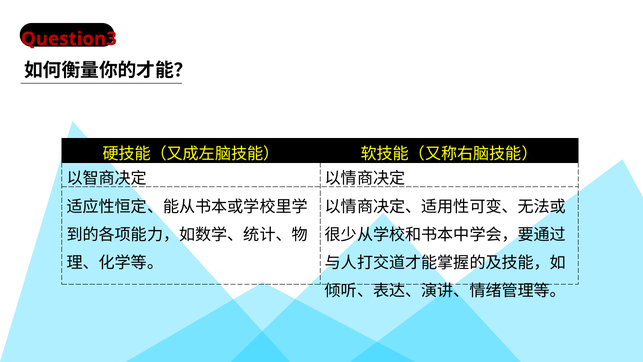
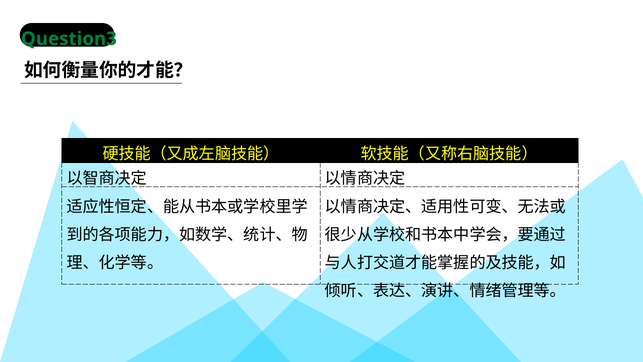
Question3 colour: red -> green (69, 39)
